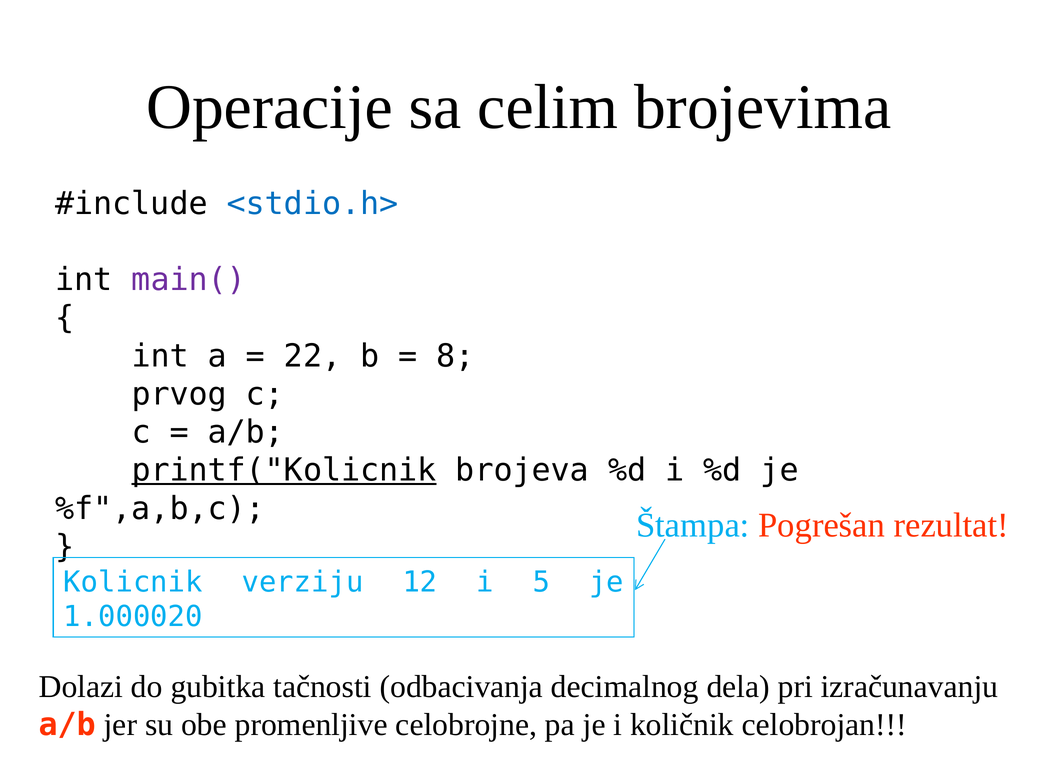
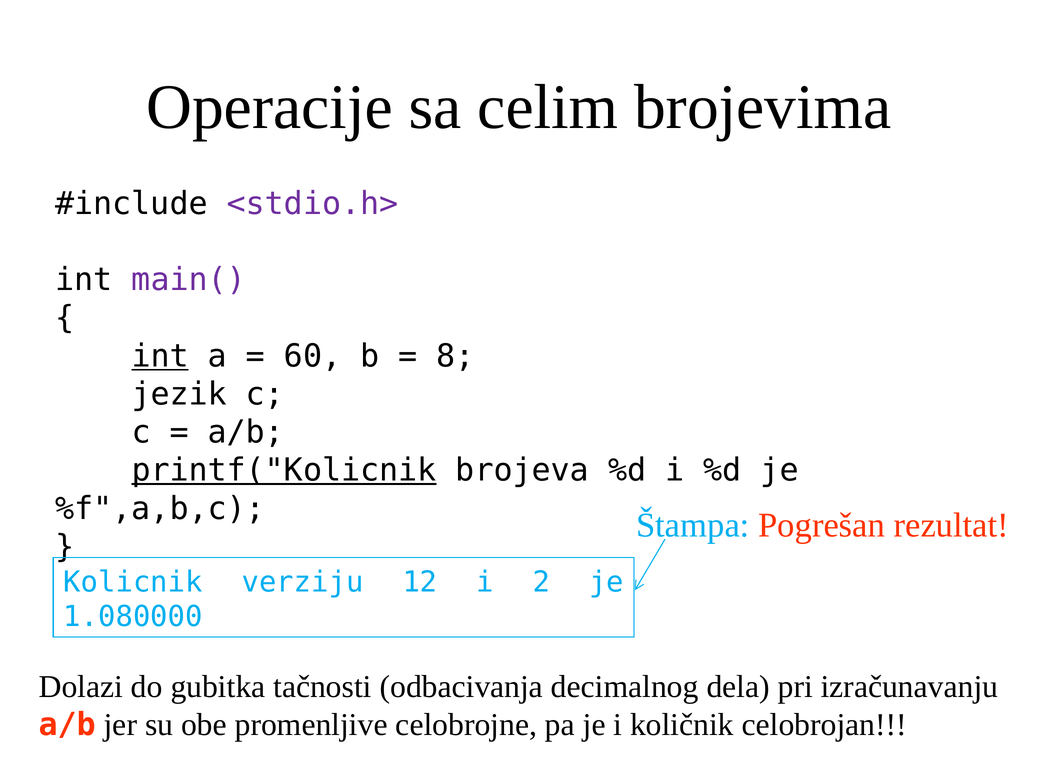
<stdio.h> colour: blue -> purple (313, 203)
int underline: none -> present (160, 356)
22: 22 -> 60 (313, 356)
prvog: prvog -> jezik (179, 394)
5: 5 -> 2 (541, 582)
1.000020: 1.000020 -> 1.080000 (133, 616)
